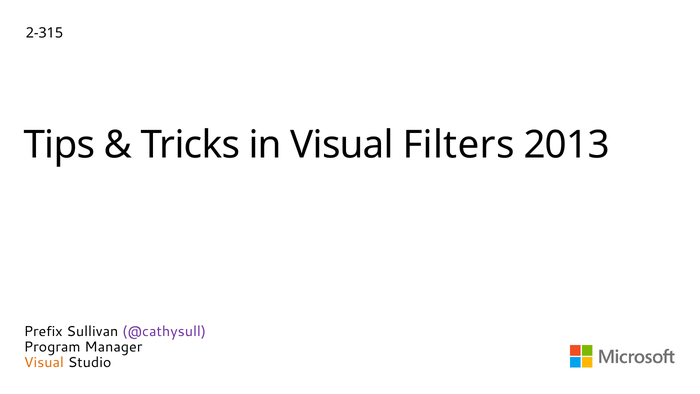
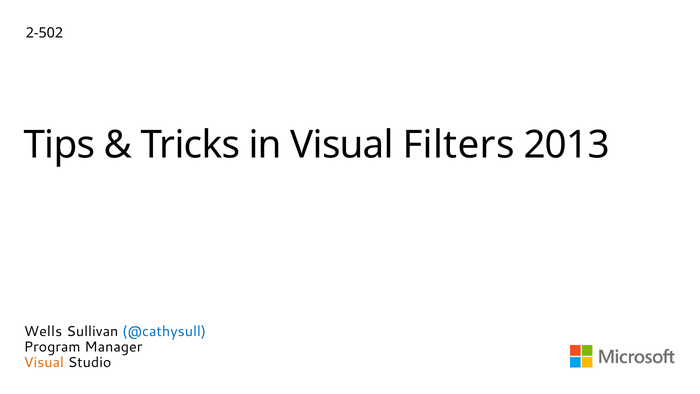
2-315: 2-315 -> 2-502 (44, 33)
Prefix: Prefix -> Wells (43, 331)
@cathysull colour: purple -> blue (164, 331)
